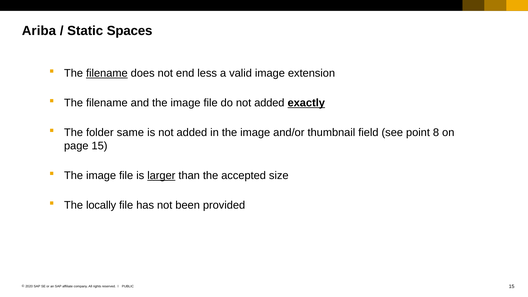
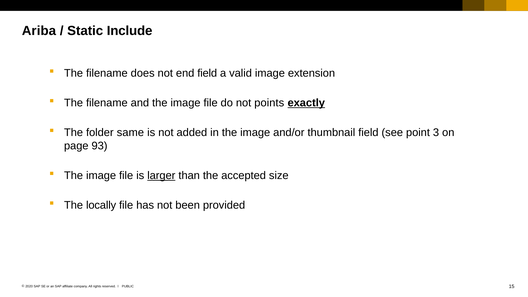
Spaces: Spaces -> Include (130, 31)
filename underline: present -> none (107, 73)
end less: less -> field (207, 73)
do not added: added -> points (269, 103)
8: 8 -> 3 (436, 133)
page 15: 15 -> 93 (100, 146)
